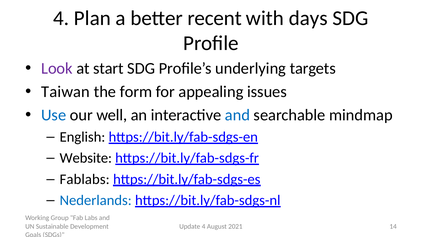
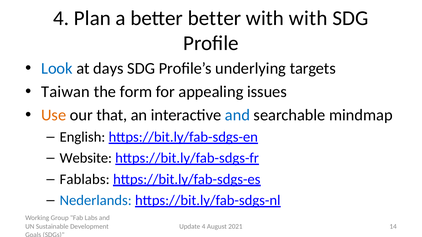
better recent: recent -> better (214, 18)
with days: days -> with (308, 18)
Look colour: purple -> blue (57, 68)
start: start -> days (108, 68)
Use colour: blue -> orange (54, 115)
well: well -> that (112, 115)
